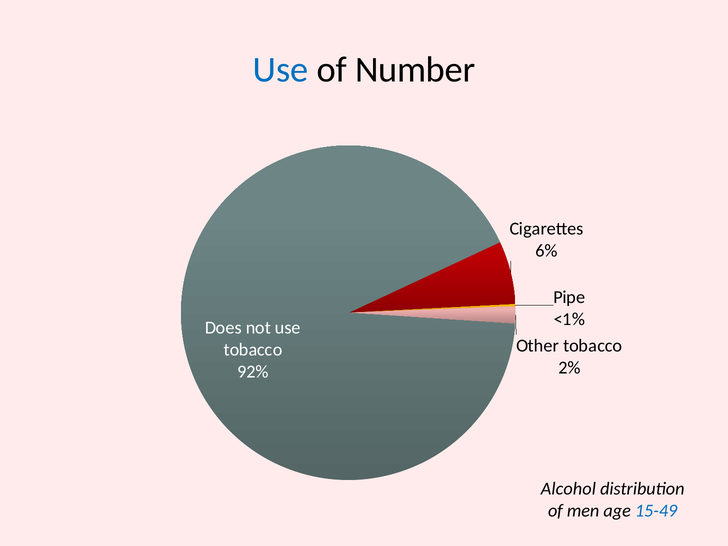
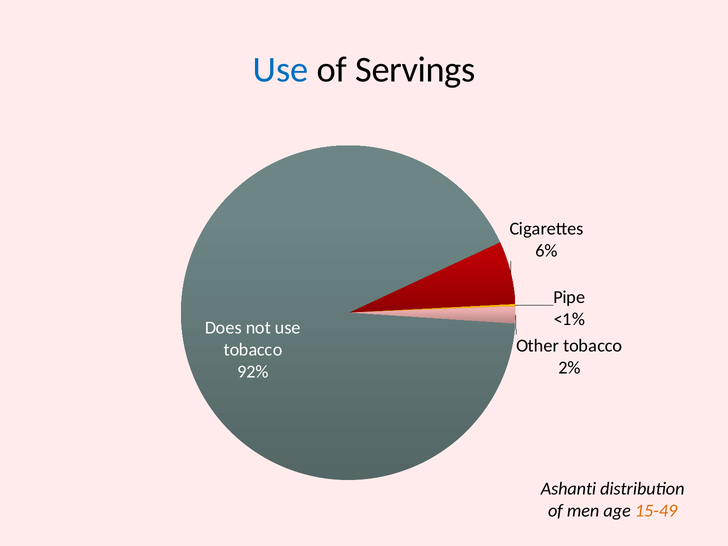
Number: Number -> Servings (415, 70)
Alcohol: Alcohol -> Ashanti (568, 489)
15-49 colour: blue -> orange (656, 511)
